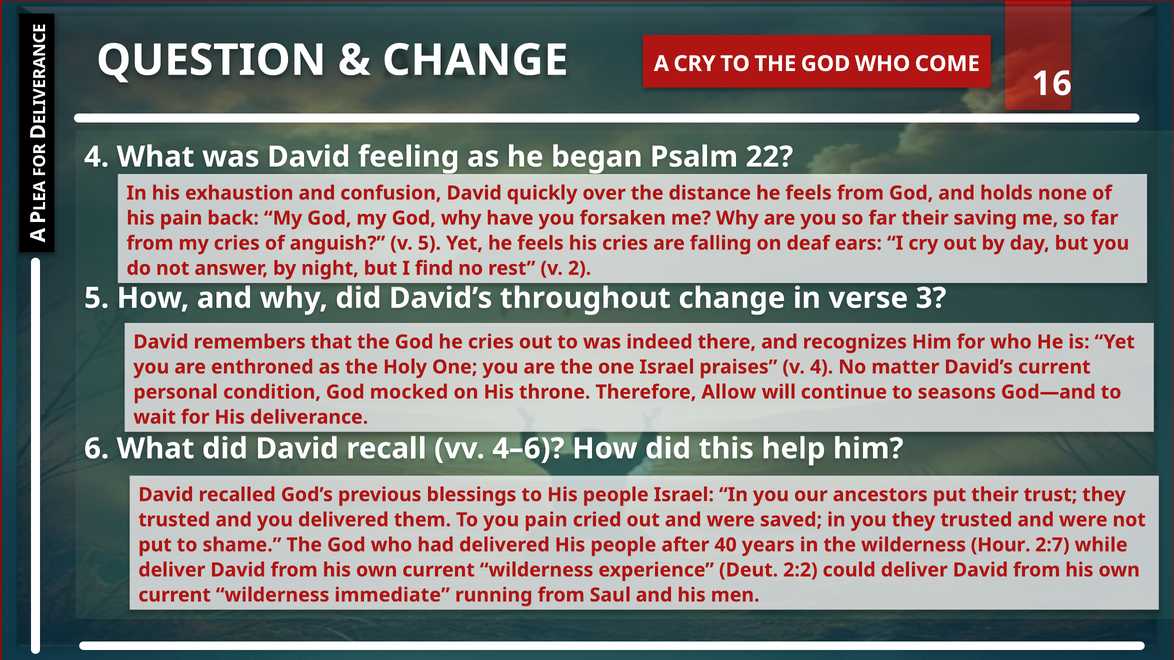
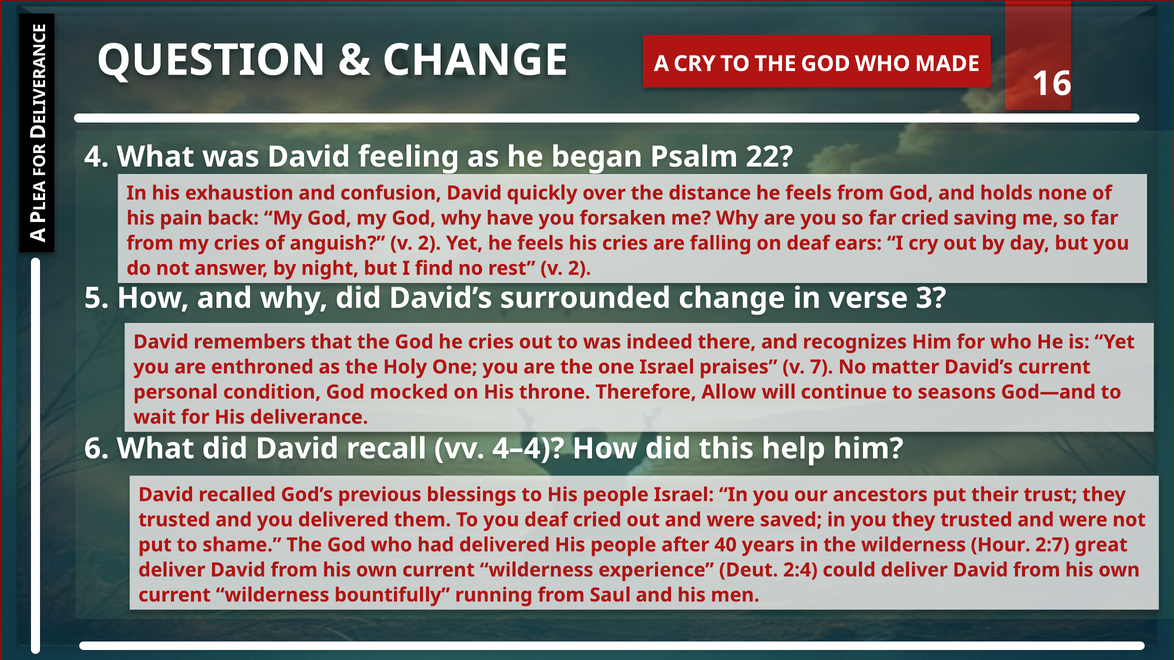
COME: COME -> MADE (947, 64)
far their: their -> cried (925, 218)
anguish v 5: 5 -> 2 (429, 243)
throughout: throughout -> surrounded (585, 298)
v 4: 4 -> 7 (822, 367)
4–6: 4–6 -> 4–4 (528, 449)
you pain: pain -> deaf (546, 520)
while: while -> great (1101, 545)
2:2: 2:2 -> 2:4 (800, 570)
immediate: immediate -> bountifully (392, 595)
